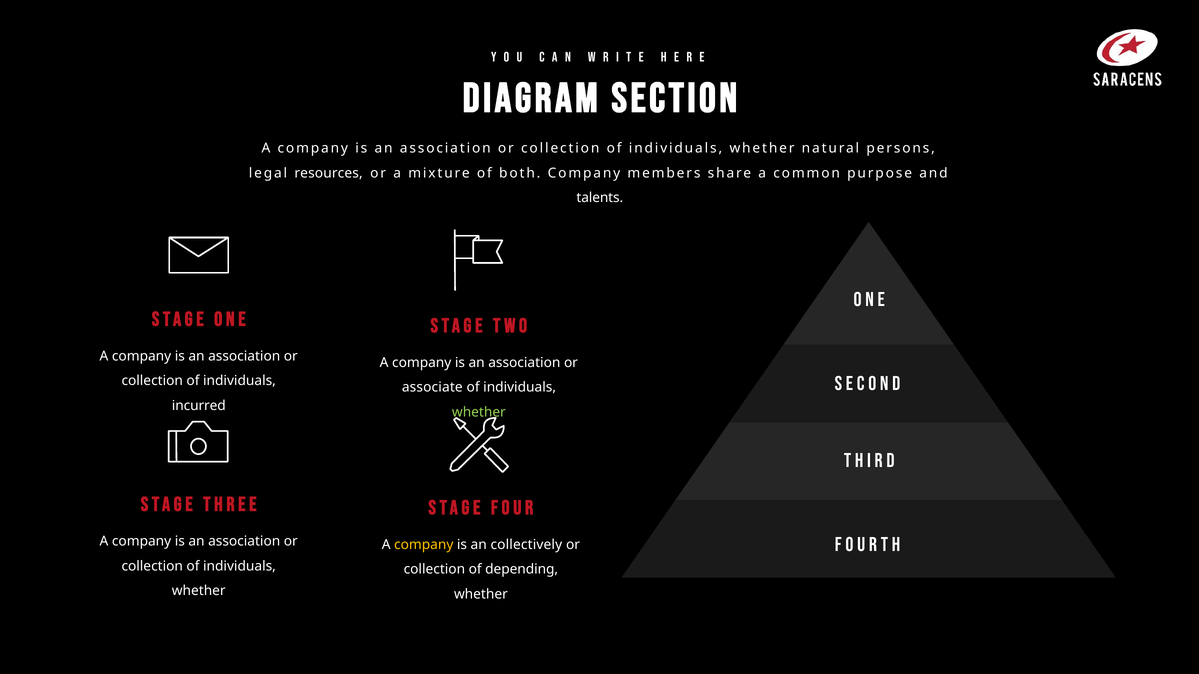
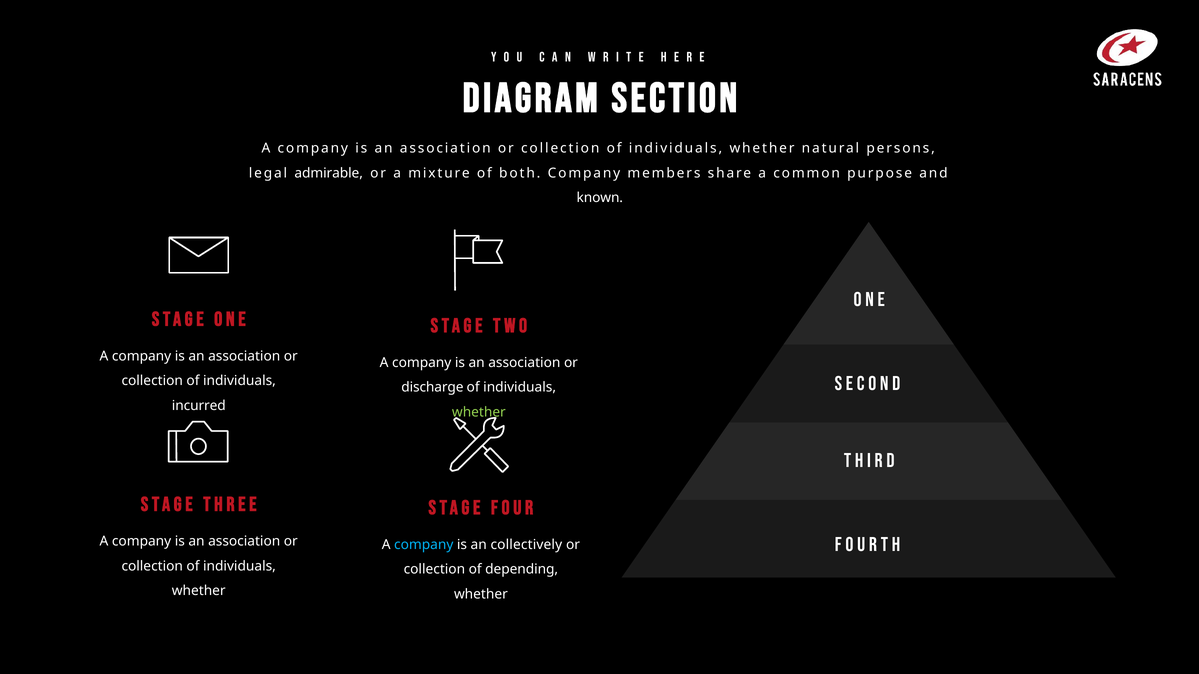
resources: resources -> admirable (329, 173)
talents: talents -> known (600, 198)
associate: associate -> discharge (432, 388)
company colour: yellow -> light blue (424, 545)
